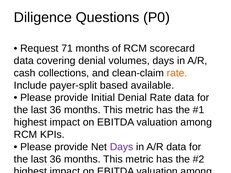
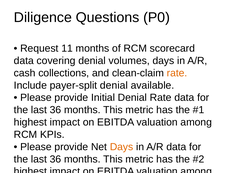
71: 71 -> 11 (67, 48)
payer-split based: based -> denial (114, 85)
Days colour: purple -> orange (122, 147)
